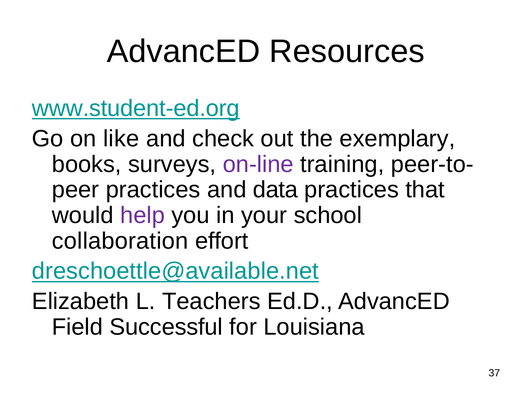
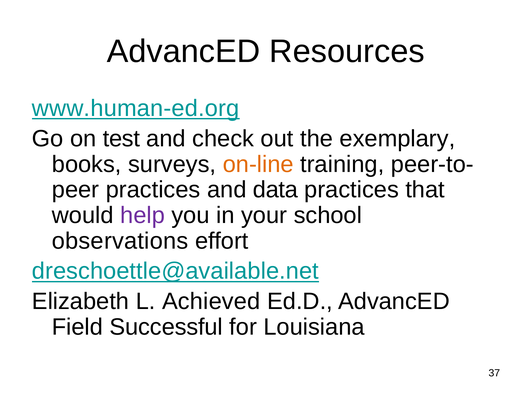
www.student-ed.org: www.student-ed.org -> www.human-ed.org (136, 108)
like: like -> test (121, 139)
on-line colour: purple -> orange (258, 164)
collaboration: collaboration -> observations (120, 241)
Teachers: Teachers -> Achieved (211, 301)
